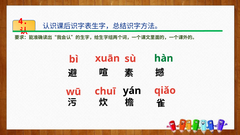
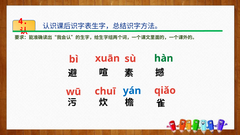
yán colour: black -> blue (132, 91)
